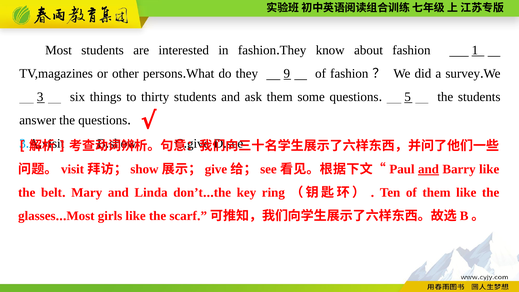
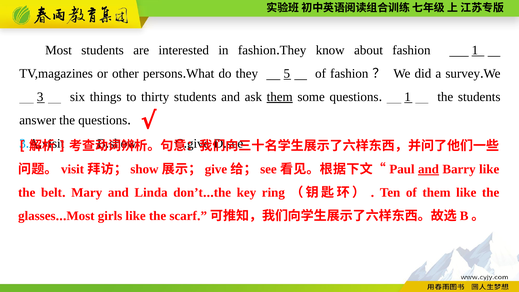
9: 9 -> 5 (287, 74)
them underline: none -> present (280, 97)
5: 5 -> 1 (408, 97)
